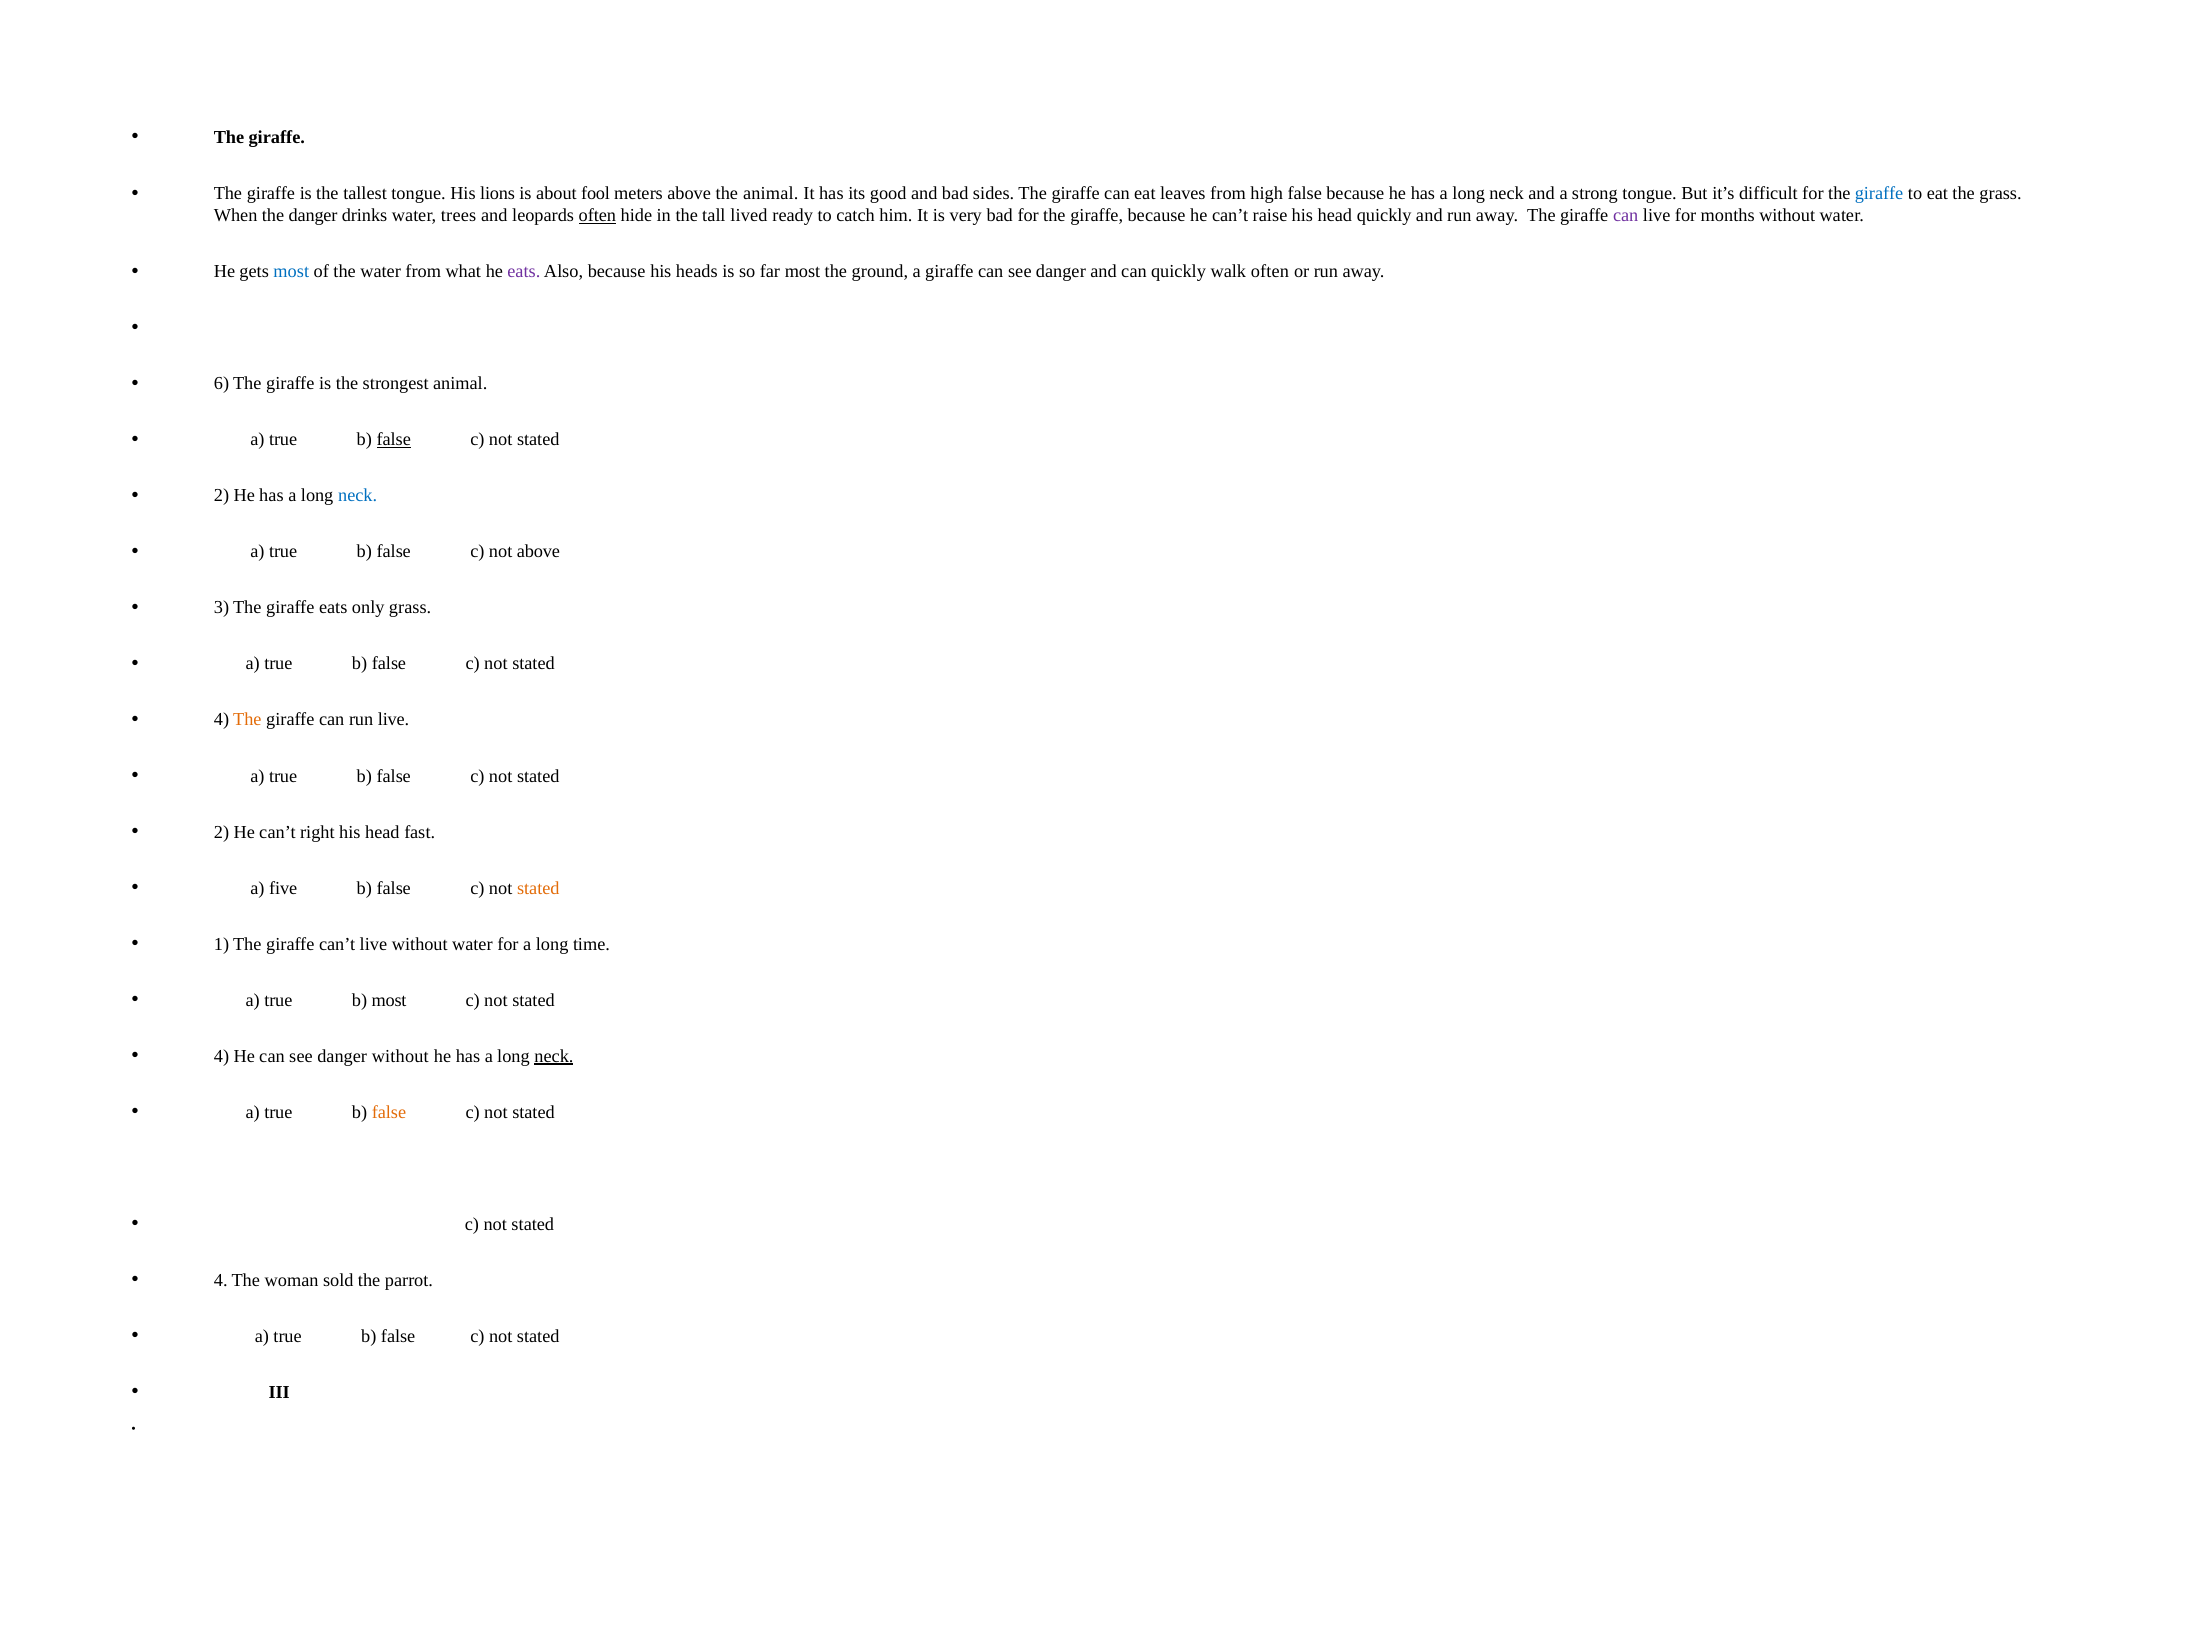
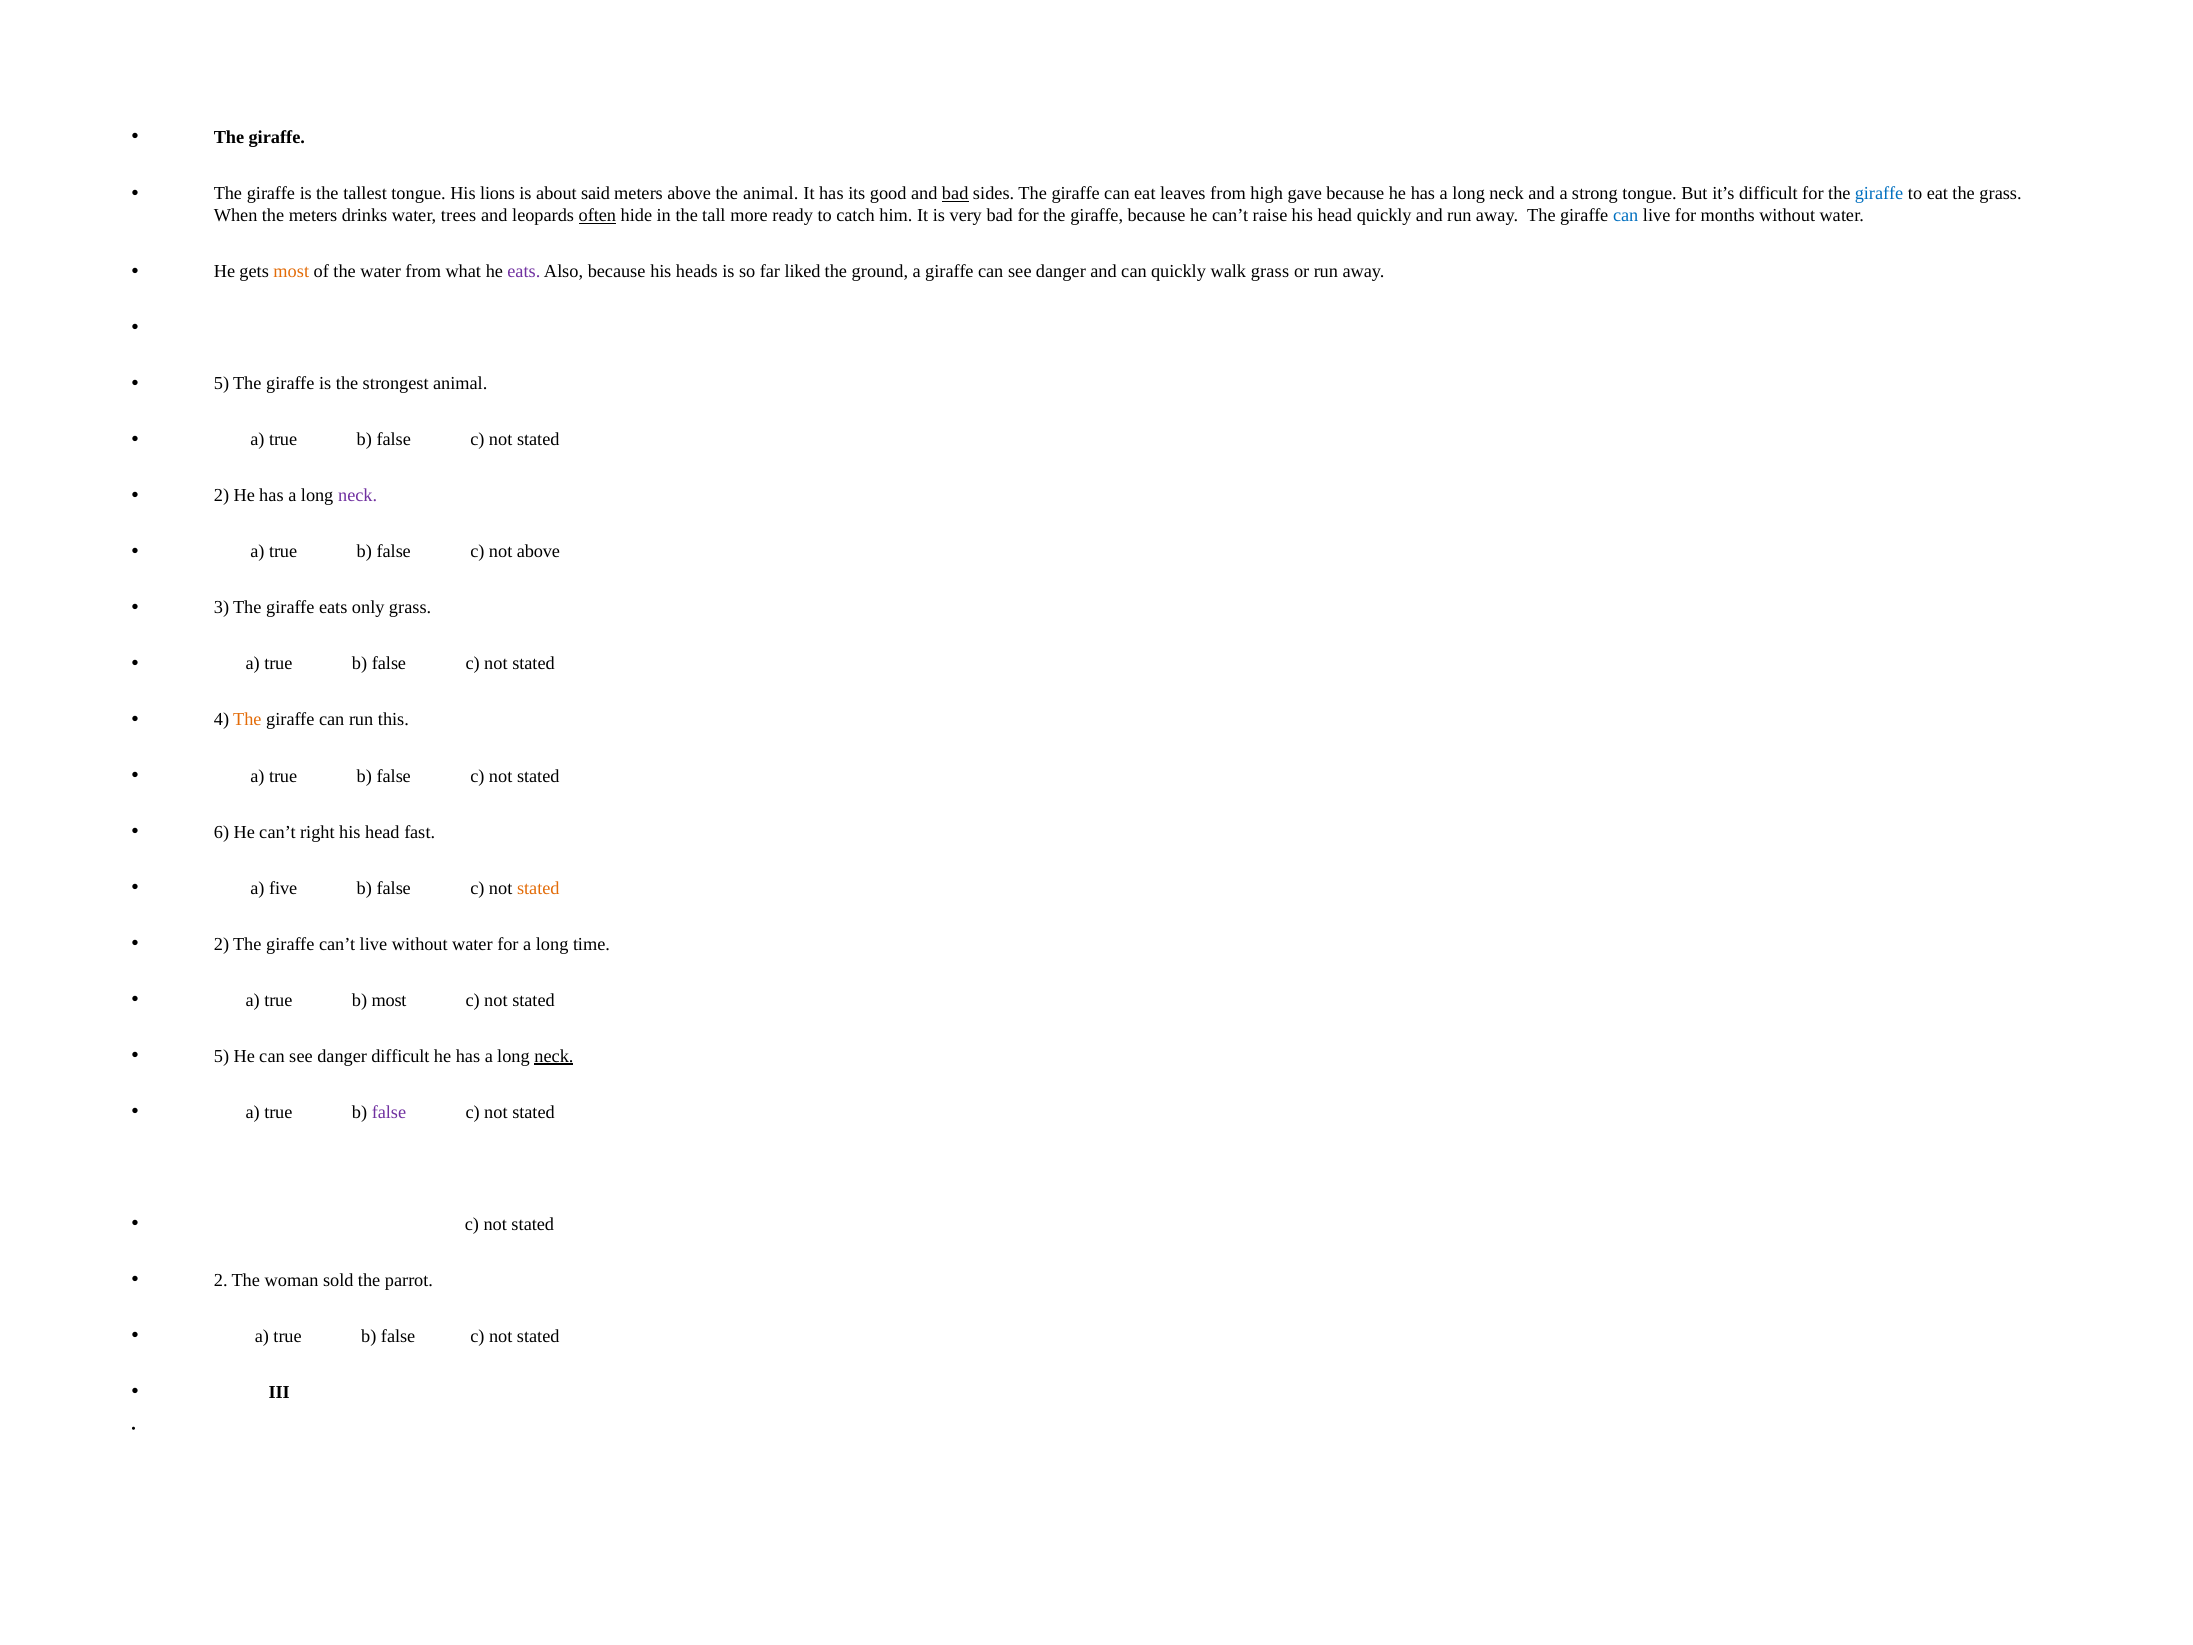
fool: fool -> said (596, 194)
bad underline: none -> present (955, 194)
high false: false -> gave (1305, 194)
the danger: danger -> meters (313, 216)
lived: lived -> more (749, 216)
can colour: purple -> blue (1626, 216)
most colour: blue -> orange (291, 272)
far most: most -> liked (803, 272)
walk often: often -> grass (1270, 272)
6: 6 -> 5 (221, 384)
false underline: present -> none (394, 440)
neck colour: blue -> purple (358, 496)
run live: live -> this (393, 720)
2: 2 -> 6 (221, 832)
1: 1 -> 2 (221, 944)
4: 4 -> 5 (221, 1056)
danger without: without -> difficult (400, 1056)
false colour: orange -> purple (389, 1112)
4: 4 -> 2 (221, 1280)
